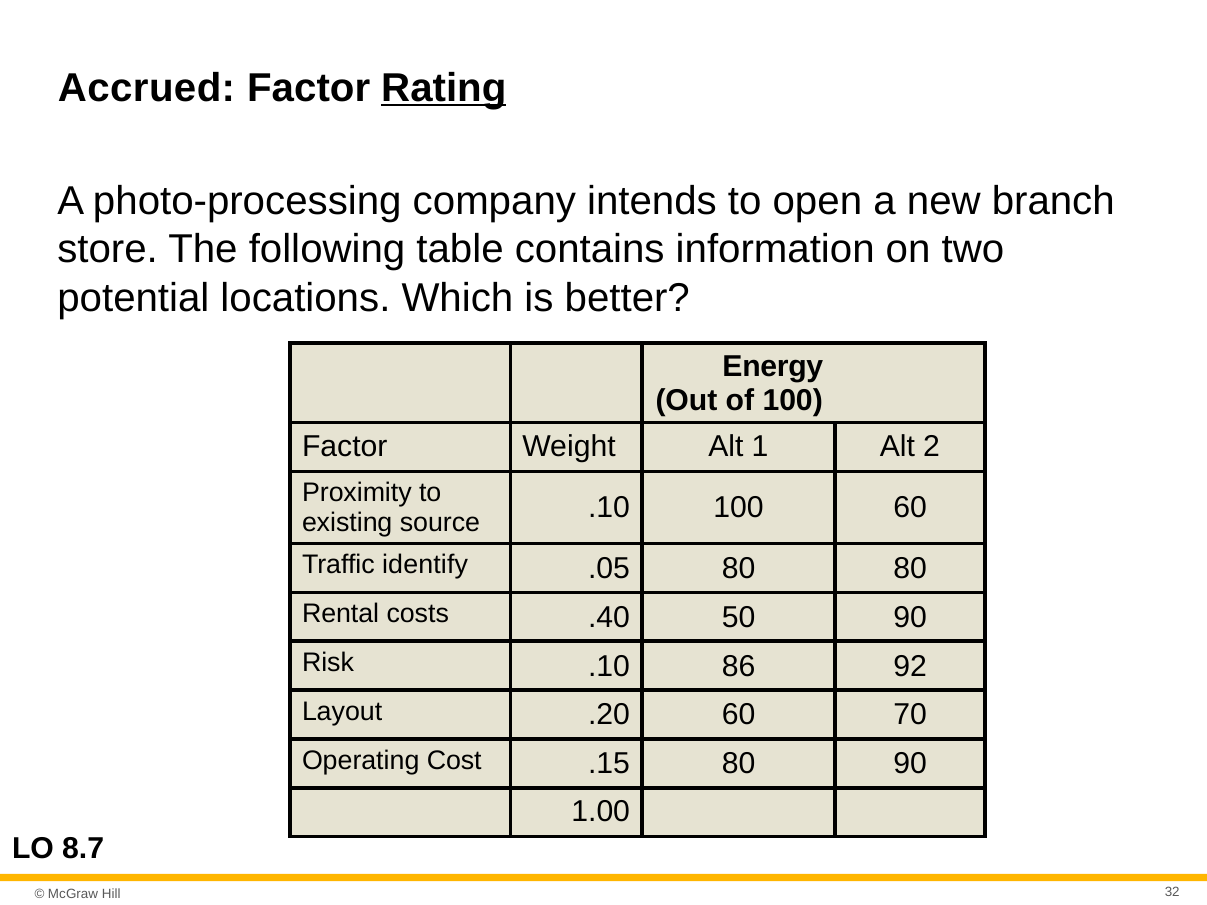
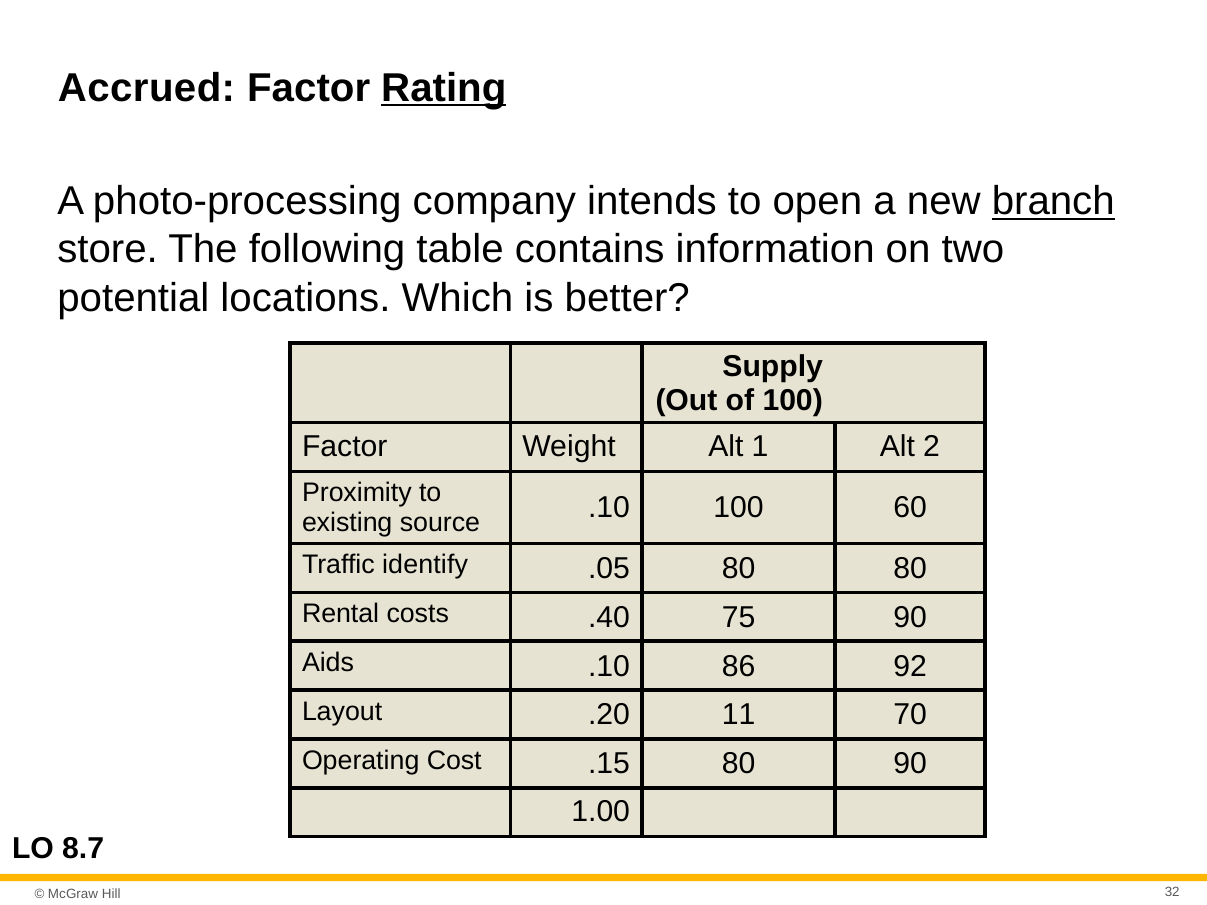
branch underline: none -> present (1053, 202)
Energy: Energy -> Supply (773, 366)
50: 50 -> 75 (739, 617)
Risk: Risk -> Aids (328, 663)
.20 60: 60 -> 11 (739, 715)
